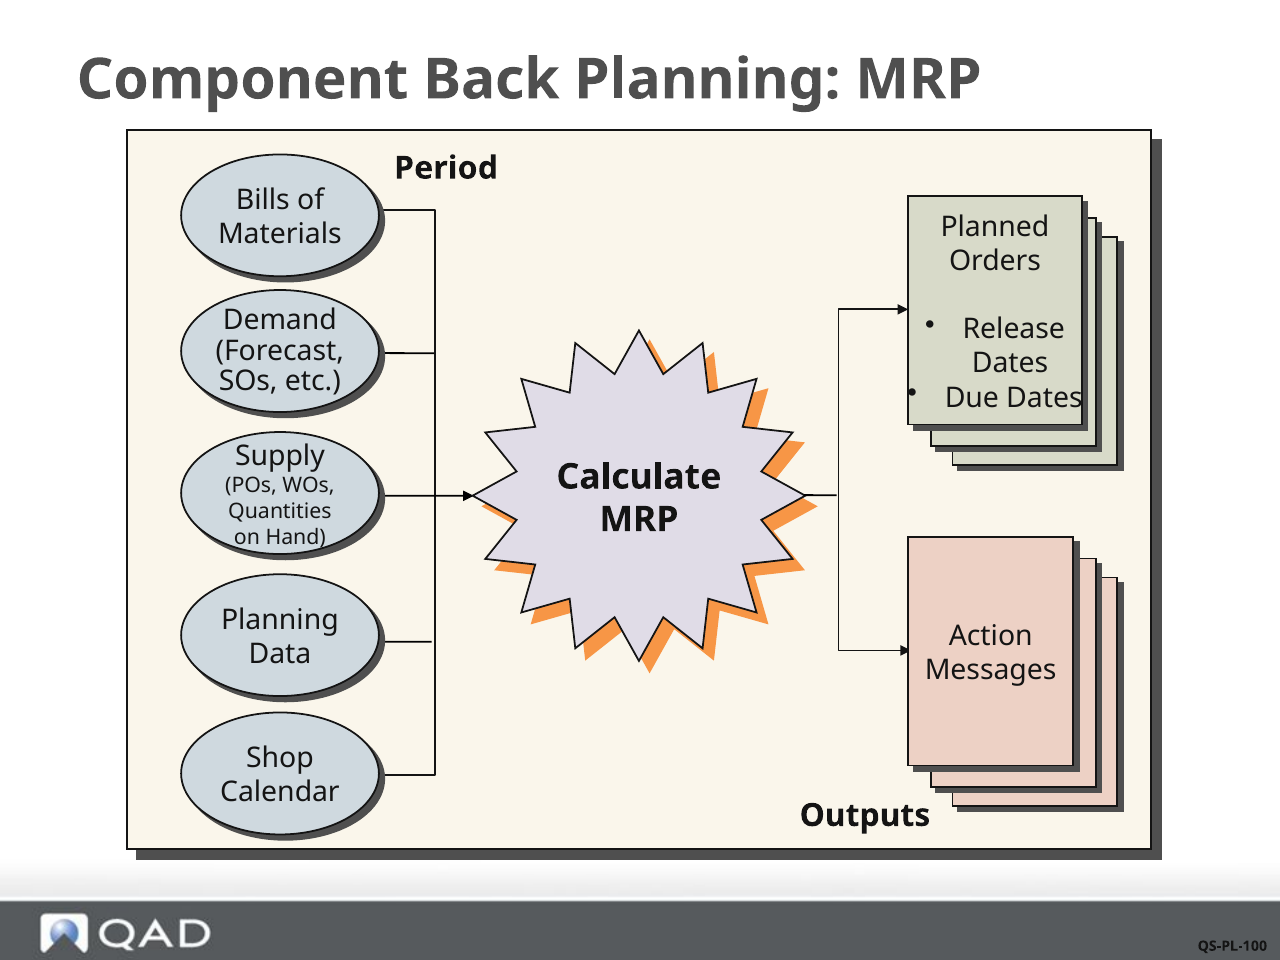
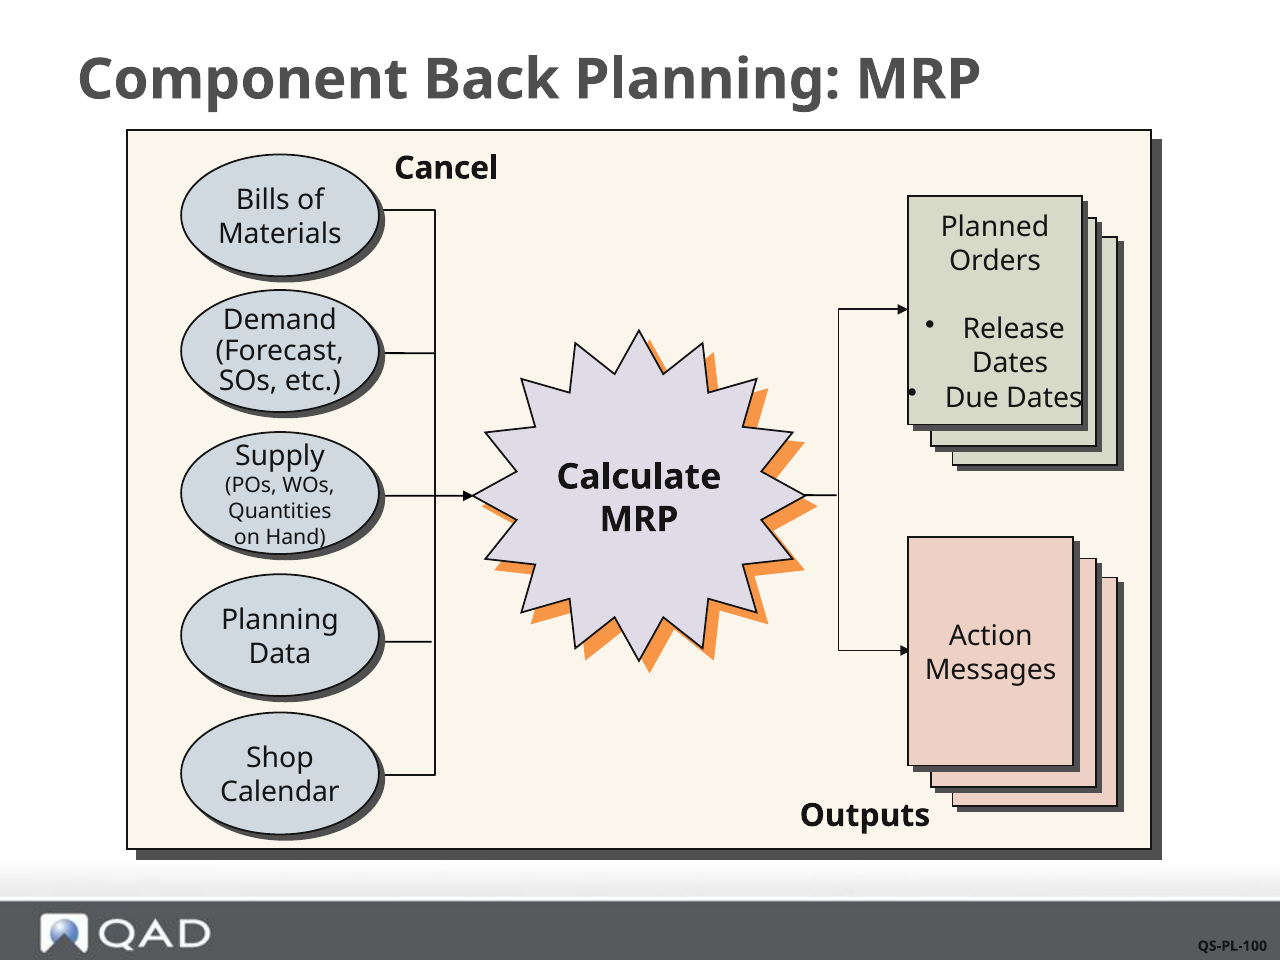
Period: Period -> Cancel (446, 168)
